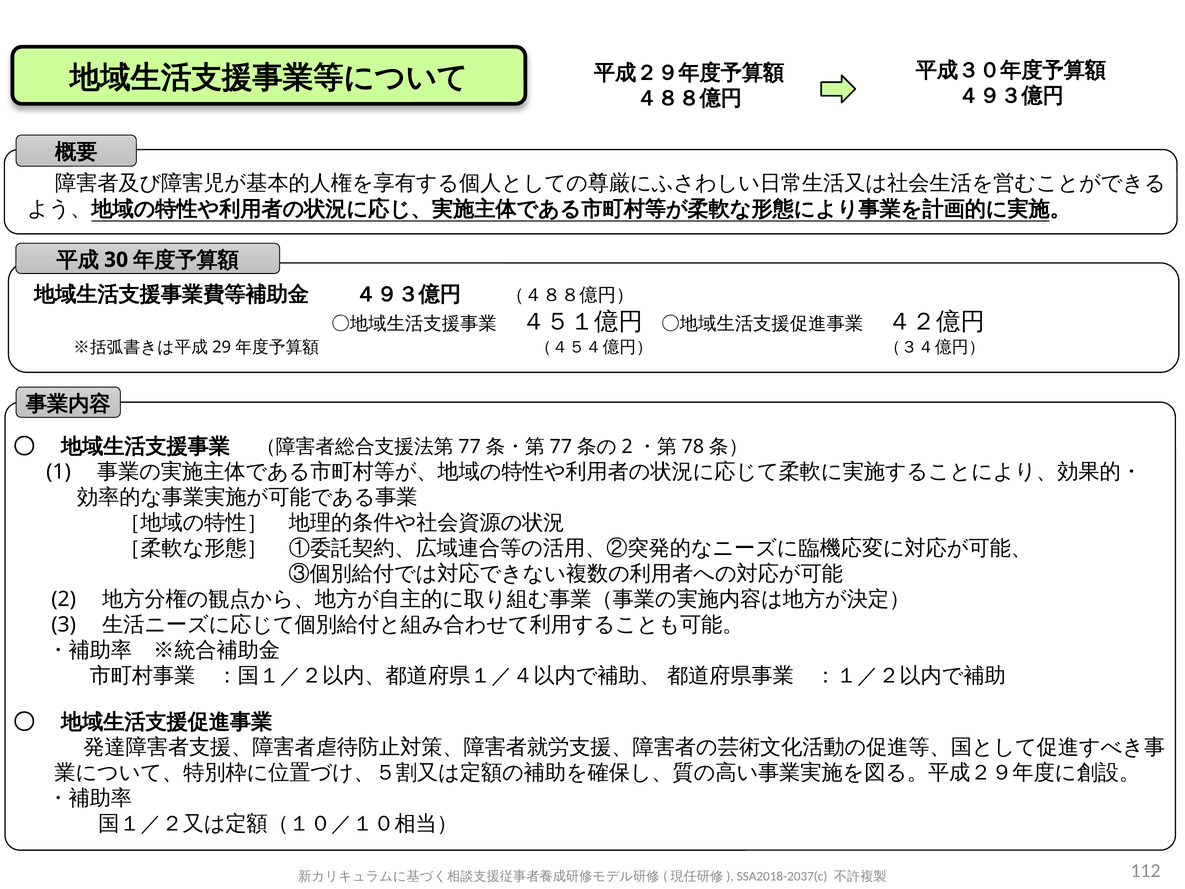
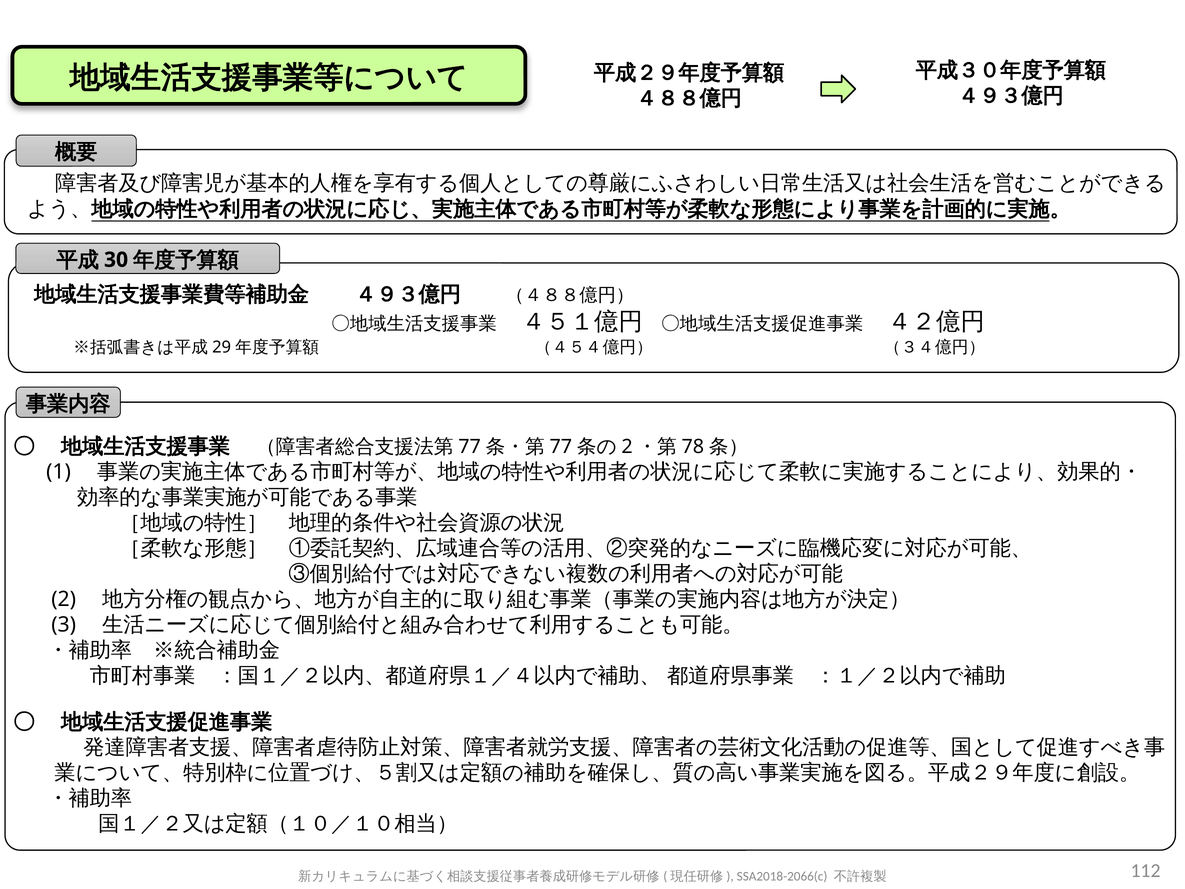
SSA2018-2037(c: SSA2018-2037(c -> SSA2018-2066(c (782, 876)
